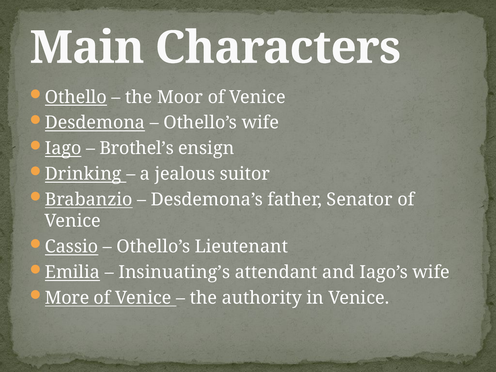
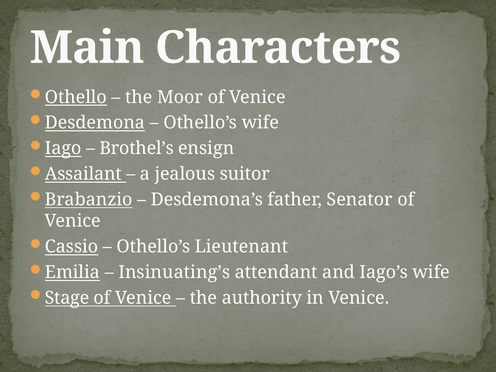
Drinking: Drinking -> Assailant (83, 174)
More: More -> Stage (67, 298)
